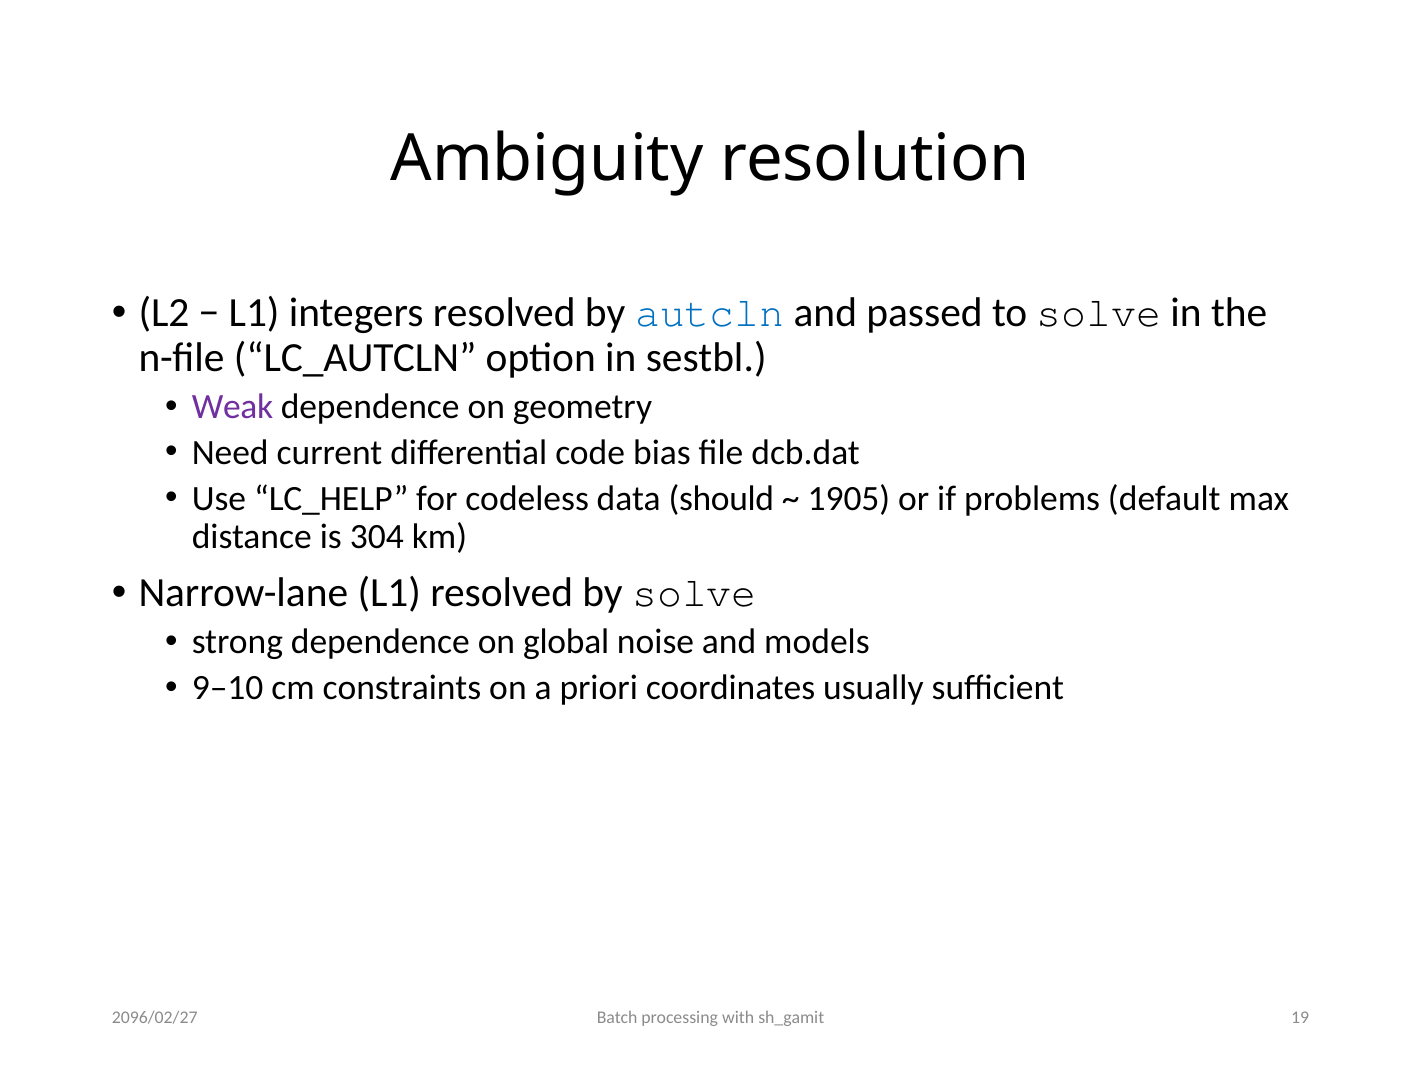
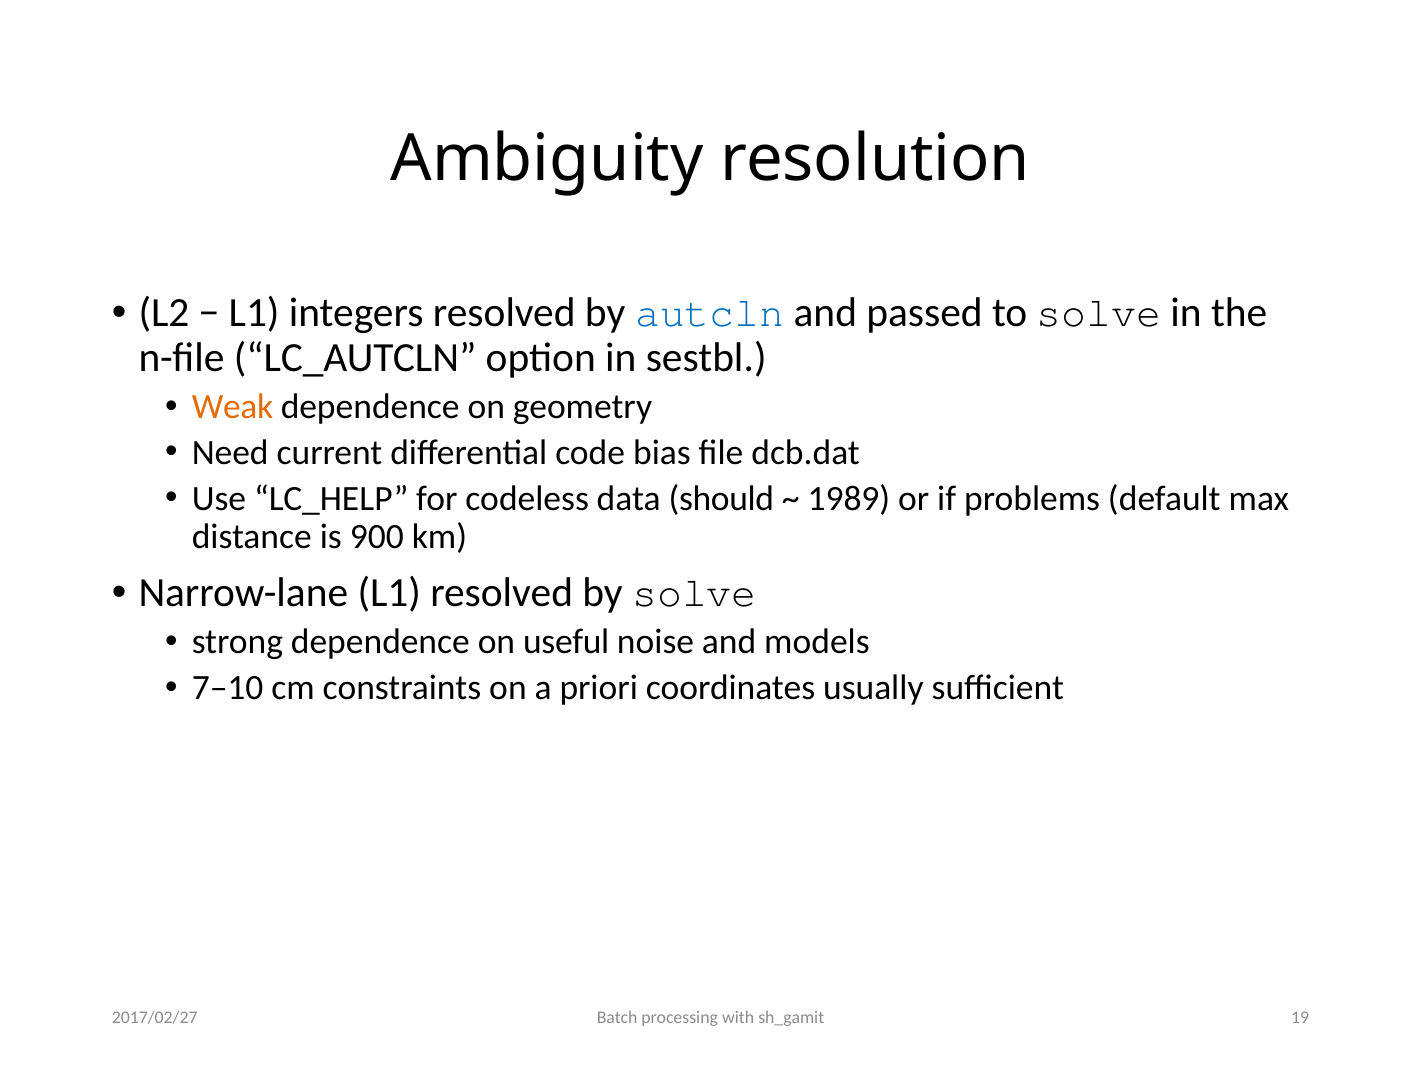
Weak colour: purple -> orange (232, 407)
1905: 1905 -> 1989 (849, 498)
304: 304 -> 900 (377, 537)
global: global -> useful (566, 642)
9–10: 9–10 -> 7–10 (228, 688)
2096/02/27: 2096/02/27 -> 2017/02/27 (155, 1017)
